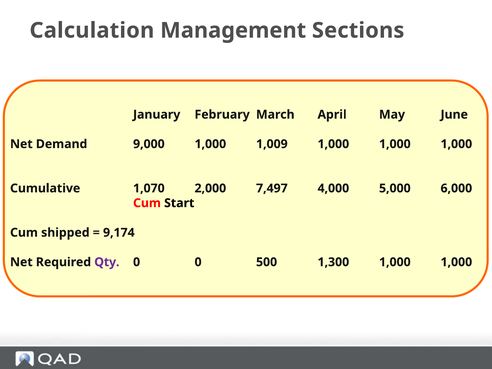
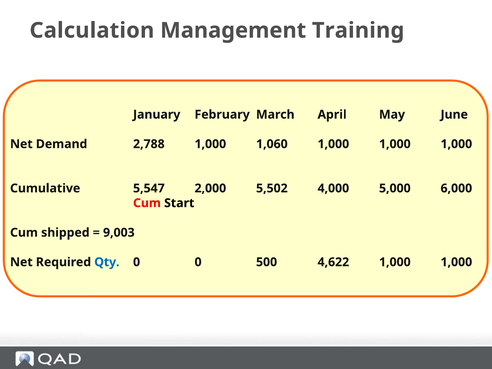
Sections: Sections -> Training (358, 30)
9,000: 9,000 -> 2,788 (149, 144)
1,009: 1,009 -> 1,060 (272, 144)
1,070: 1,070 -> 5,547 (149, 188)
7,497: 7,497 -> 5,502 (272, 188)
9,174: 9,174 -> 9,003 (119, 233)
Qty colour: purple -> blue (107, 262)
1,300: 1,300 -> 4,622 (333, 262)
